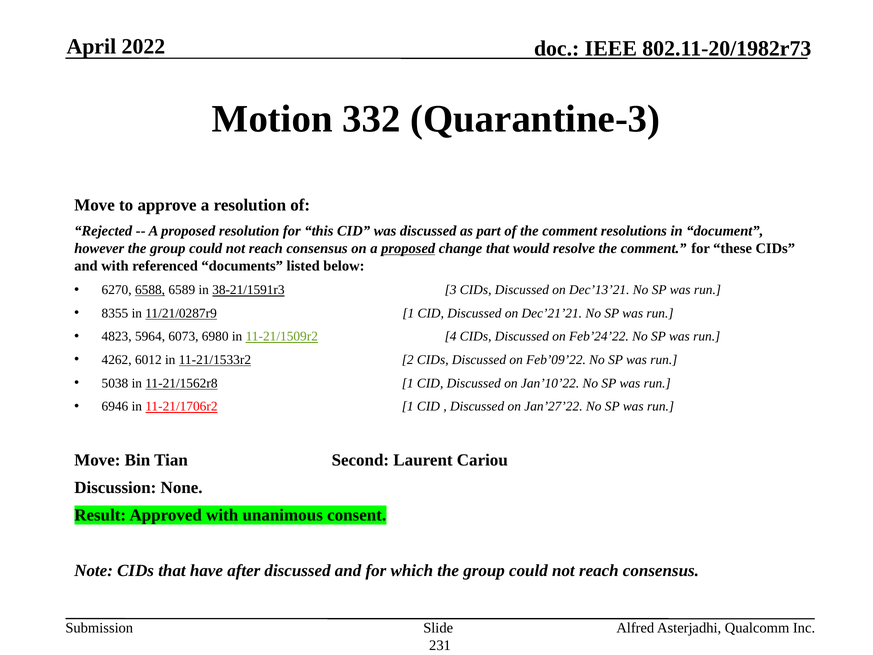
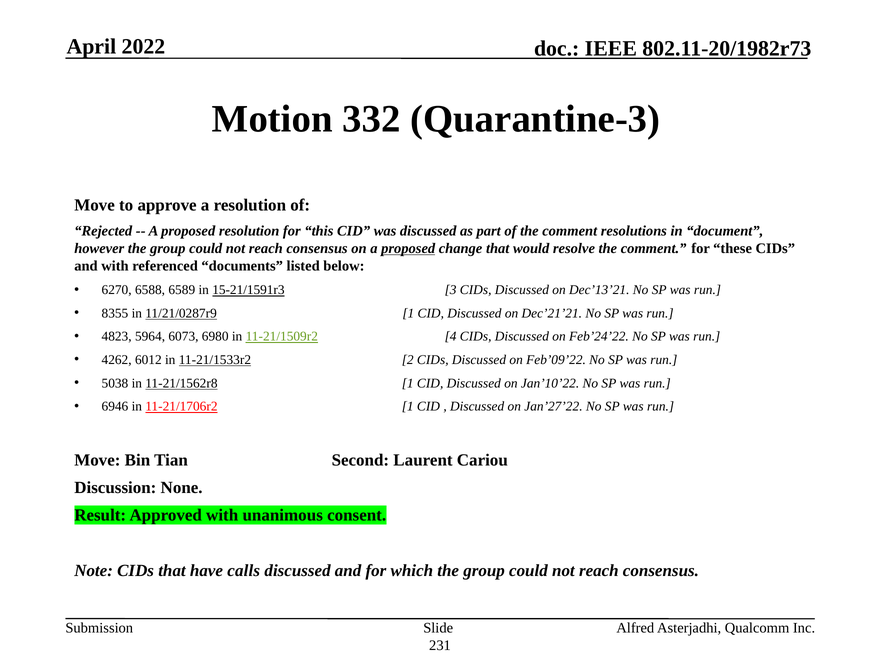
6588 underline: present -> none (150, 290)
38-21/1591r3: 38-21/1591r3 -> 15-21/1591r3 (248, 290)
after: after -> calls (244, 570)
